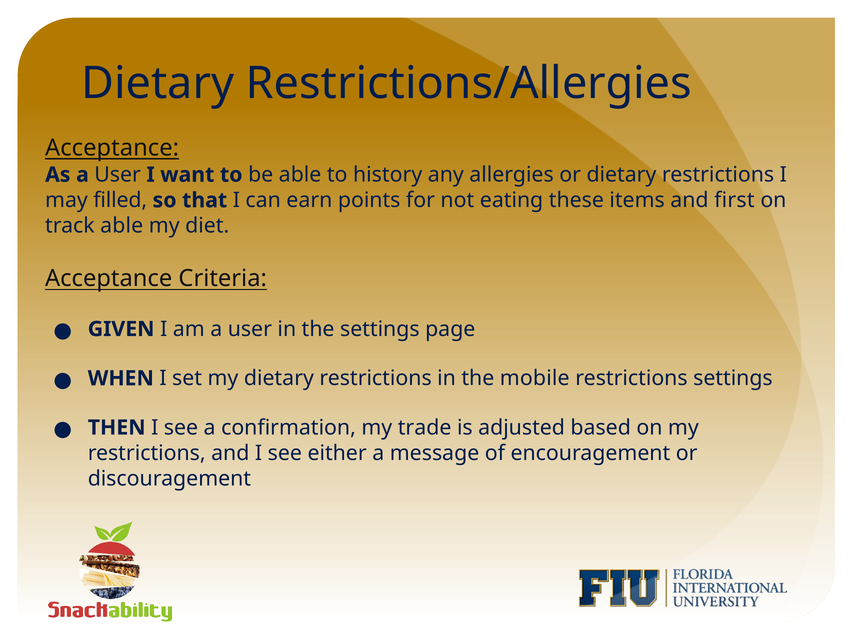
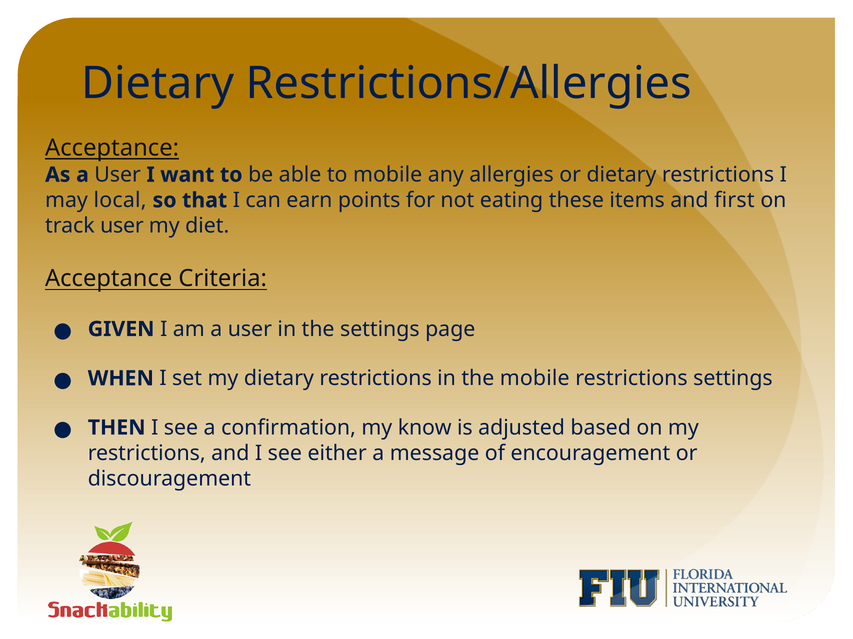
to history: history -> mobile (388, 175)
filled: filled -> local (120, 201)
track able: able -> user (122, 226)
trade: trade -> know (425, 428)
